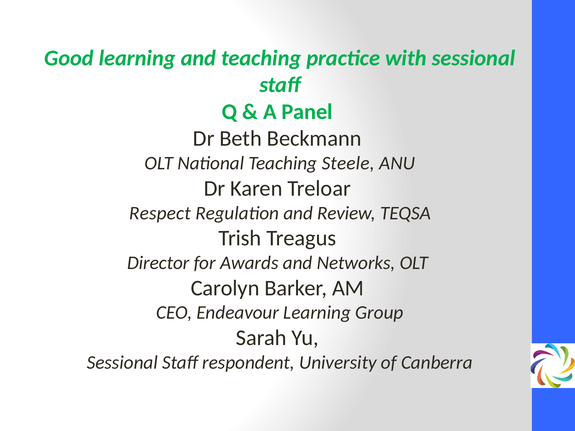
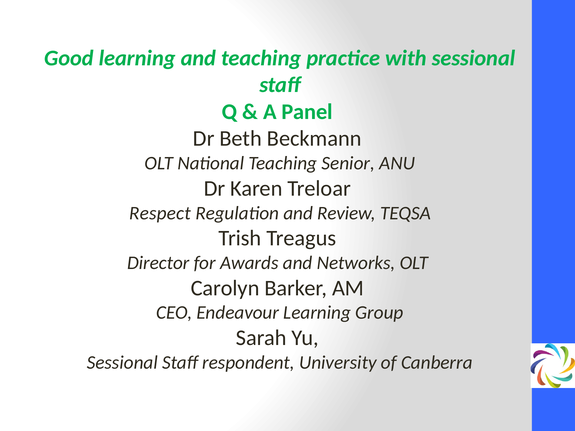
Steele: Steele -> Senior (348, 163)
